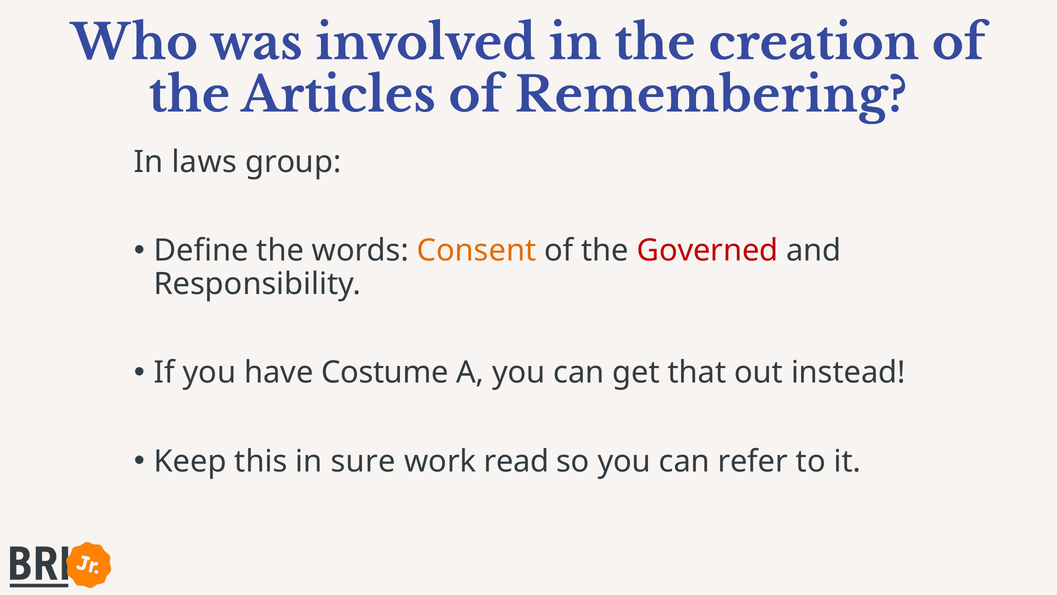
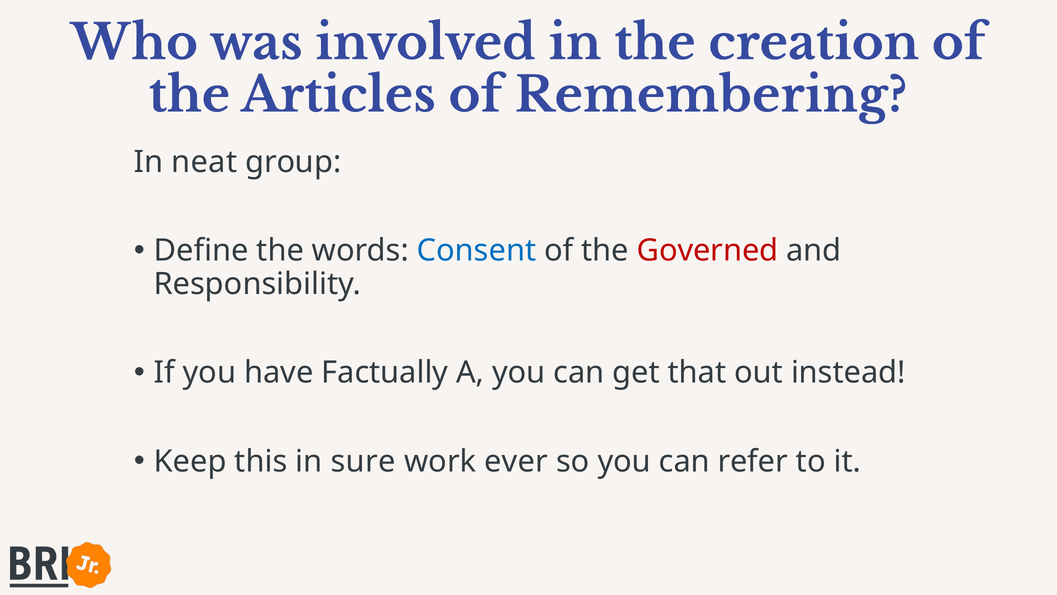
laws: laws -> neat (204, 162)
Consent colour: orange -> blue (476, 251)
Costume: Costume -> Factually (385, 372)
read: read -> ever (516, 461)
